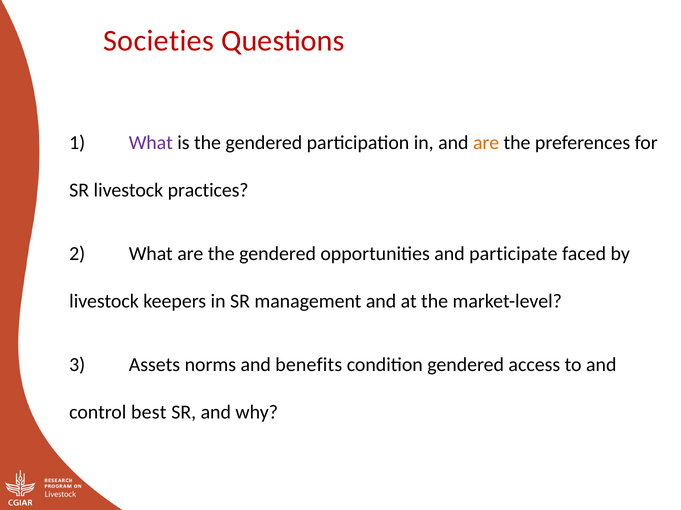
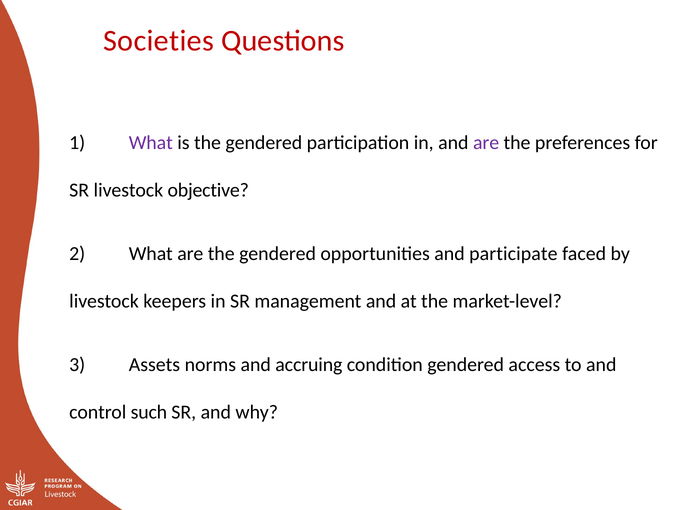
are colour: orange -> purple (486, 143)
practices: practices -> objective (208, 190)
benefits: benefits -> accruing (309, 365)
best: best -> such (149, 413)
